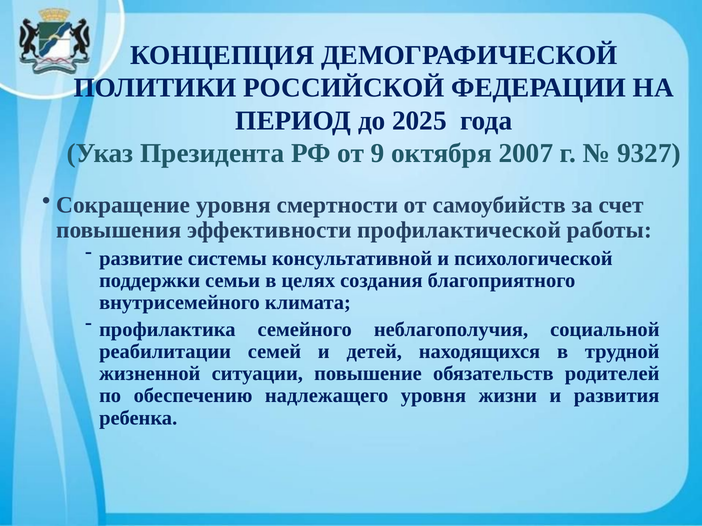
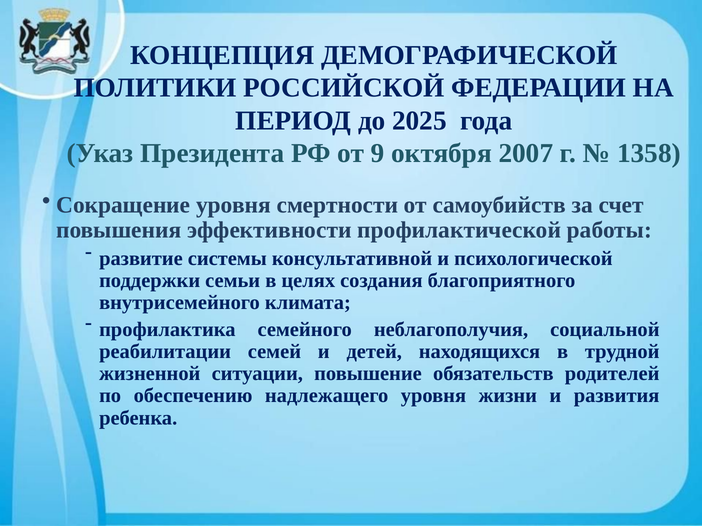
9327: 9327 -> 1358 (649, 154)
